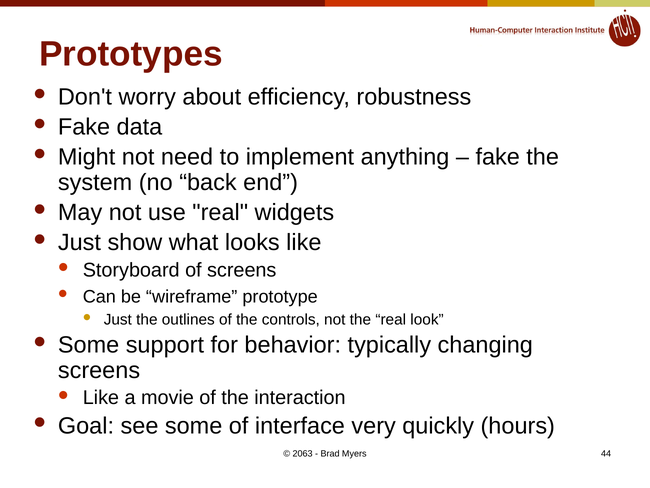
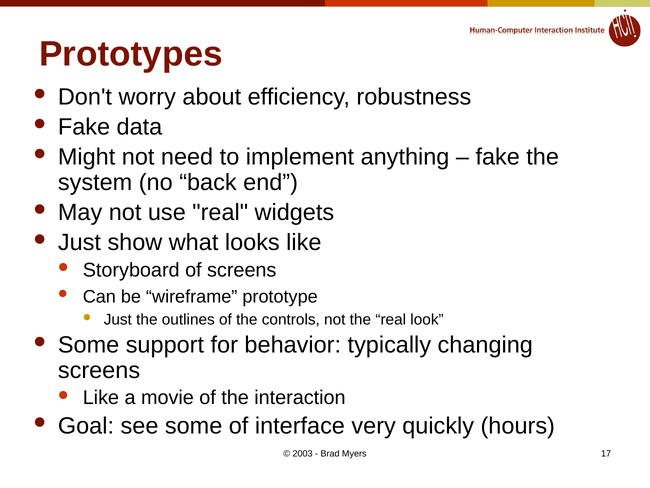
2063: 2063 -> 2003 (303, 453)
44: 44 -> 17 (606, 453)
